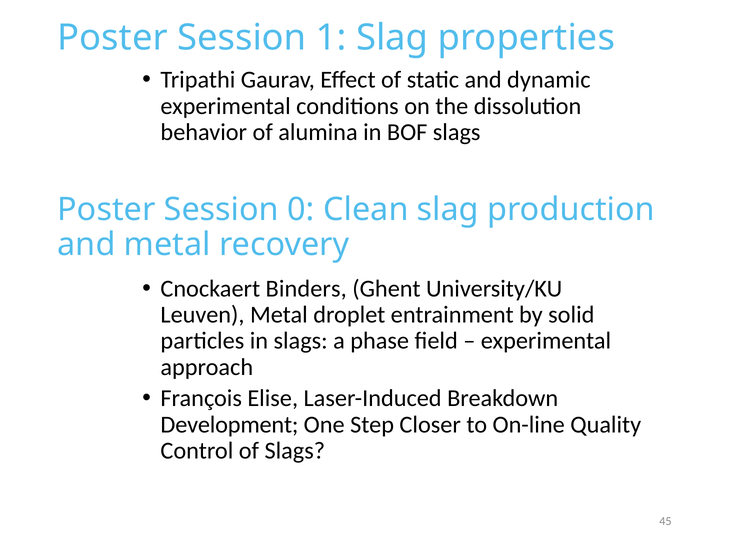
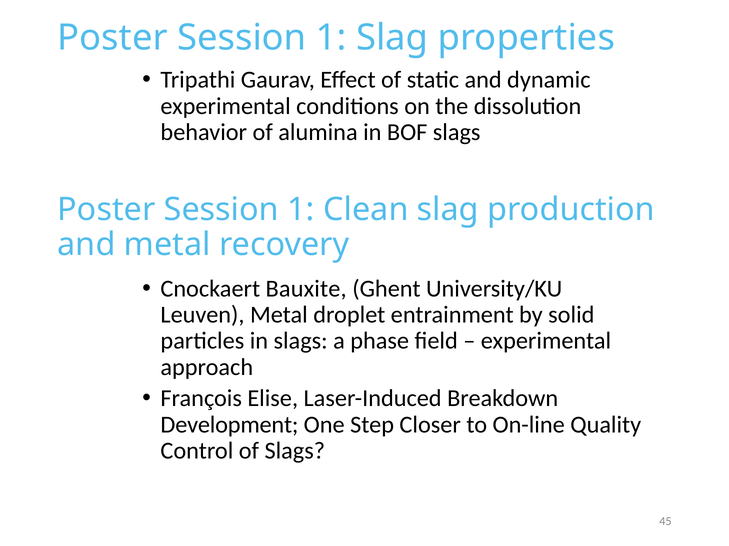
0: 0 -> 1 (301, 210)
Binders: Binders -> Bauxite (306, 289)
